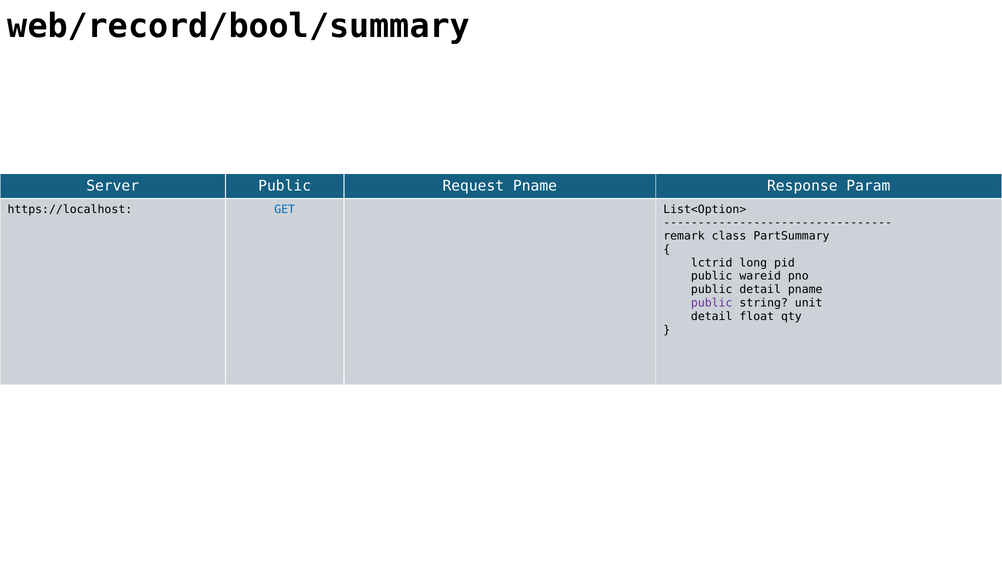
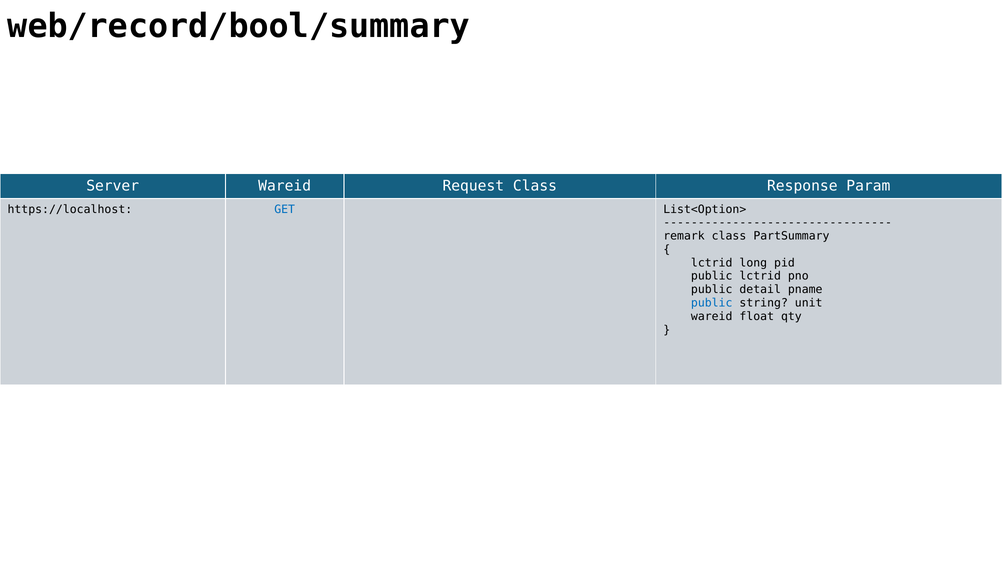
Server Public: Public -> Wareid (285, 186)
Request Pname: Pname -> Class (535, 186)
public wareid: wareid -> lctrid (760, 276)
public colour: purple -> blue (712, 303)
detail: detail -> wareid (712, 317)
